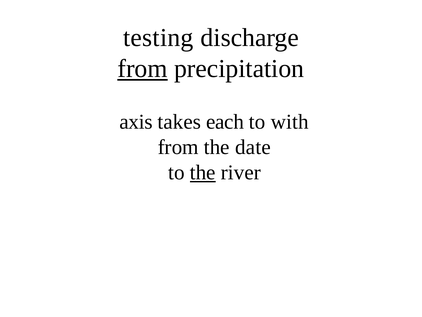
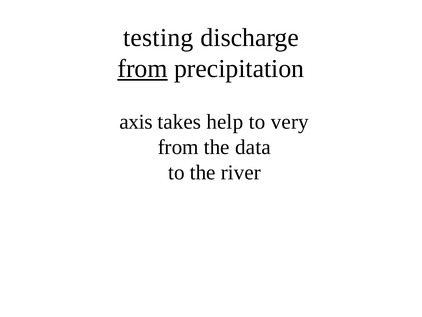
each: each -> help (225, 122)
with: with -> very (290, 122)
date: date -> data (253, 147)
the underline: present -> none (203, 172)
